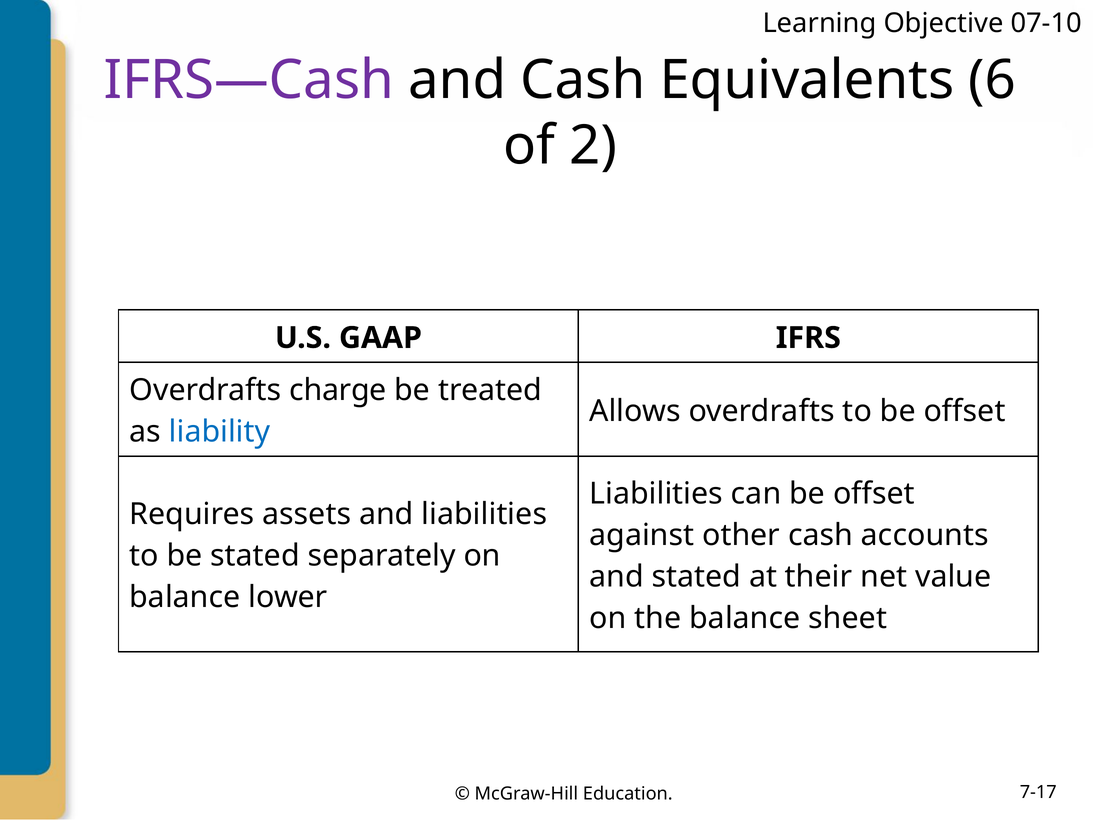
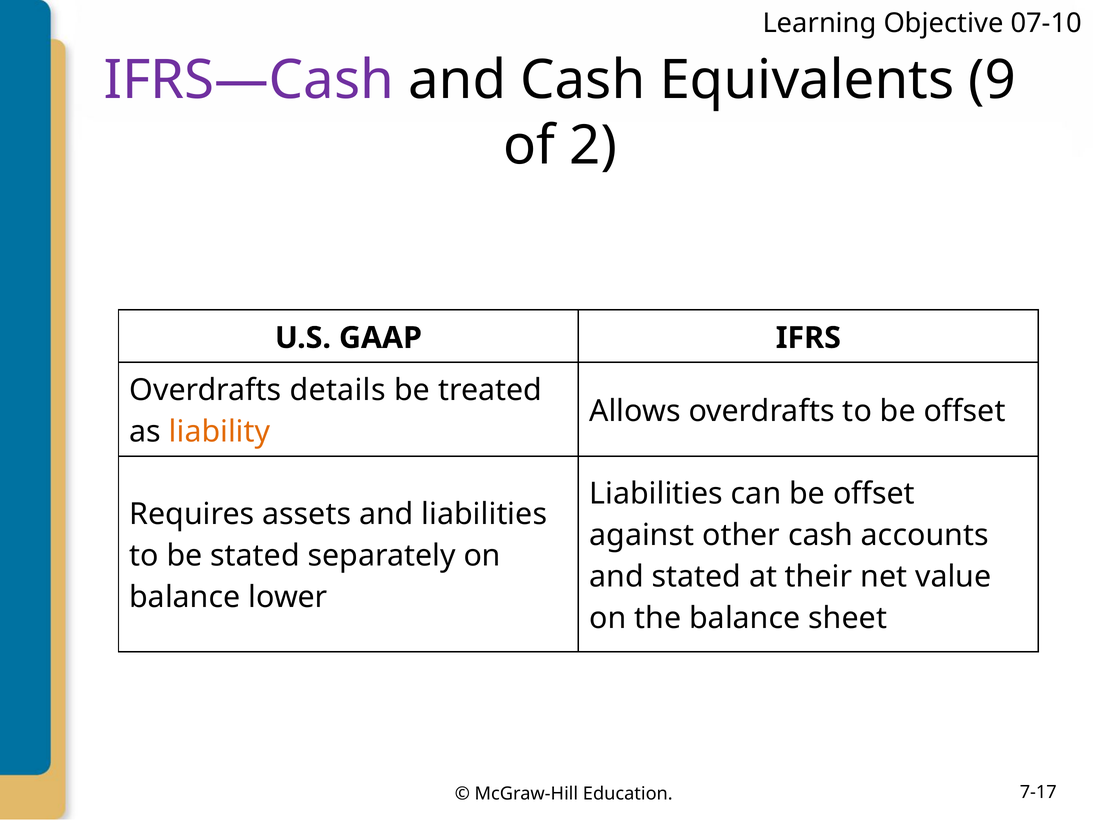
6: 6 -> 9 (992, 80)
charge: charge -> details (338, 390)
liability colour: blue -> orange (220, 432)
